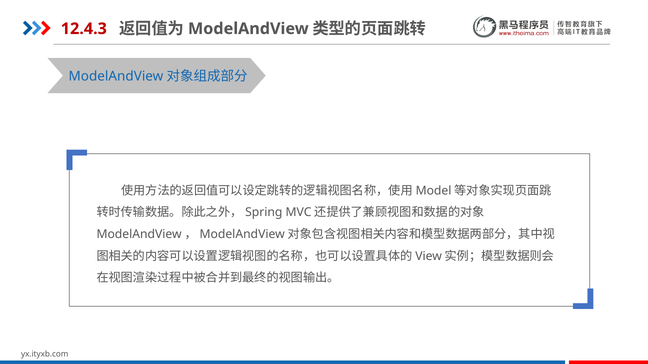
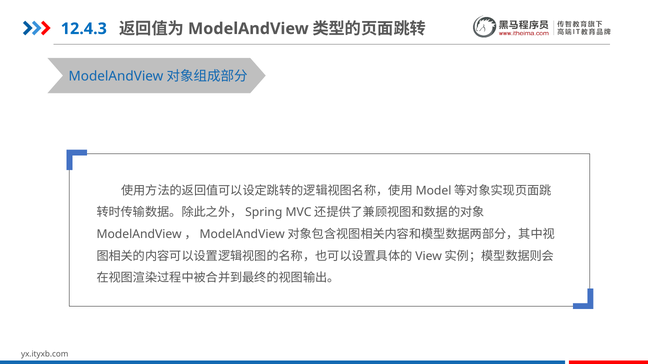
12.4.3 colour: red -> blue (84, 29)
